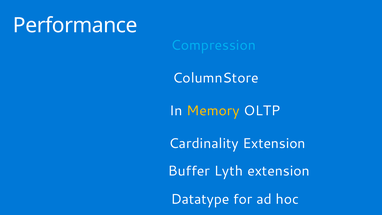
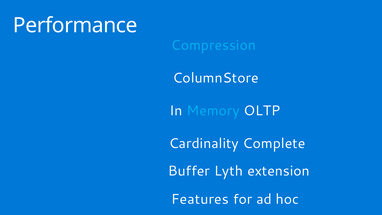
Memory colour: yellow -> light blue (213, 111)
Cardinality Extension: Extension -> Complete (274, 143)
Datatype: Datatype -> Features (200, 199)
